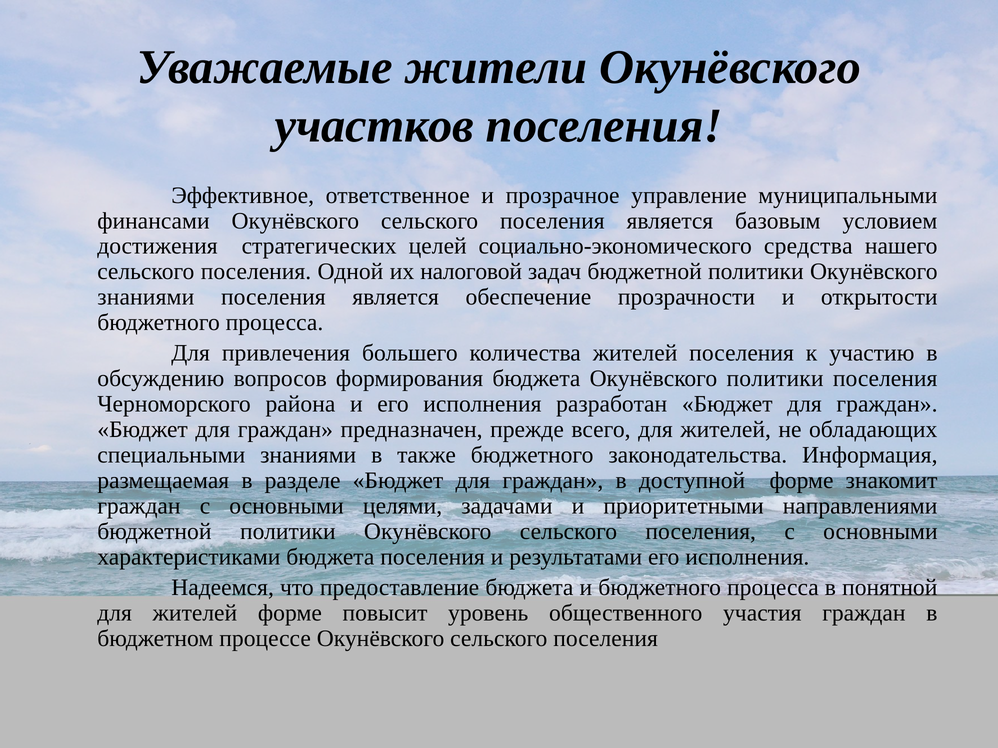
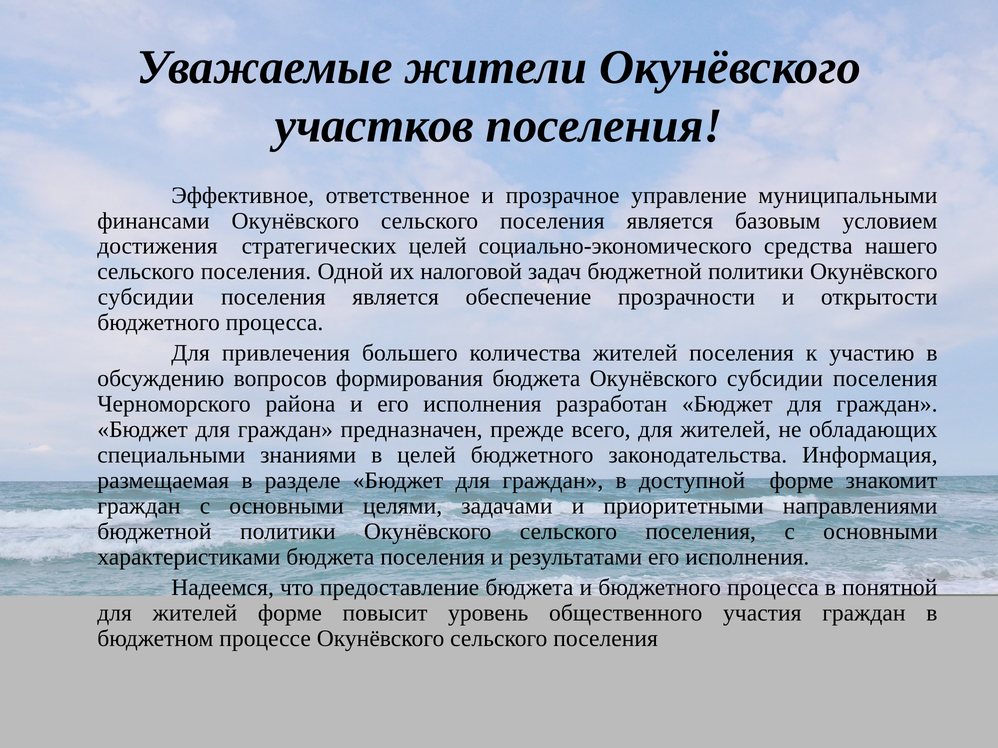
знаниями: знаниями -> субсидии (146, 297)
бюджета Окунёвского политики: политики -> субсидии (775, 379)
в также: также -> целей (426, 455)
